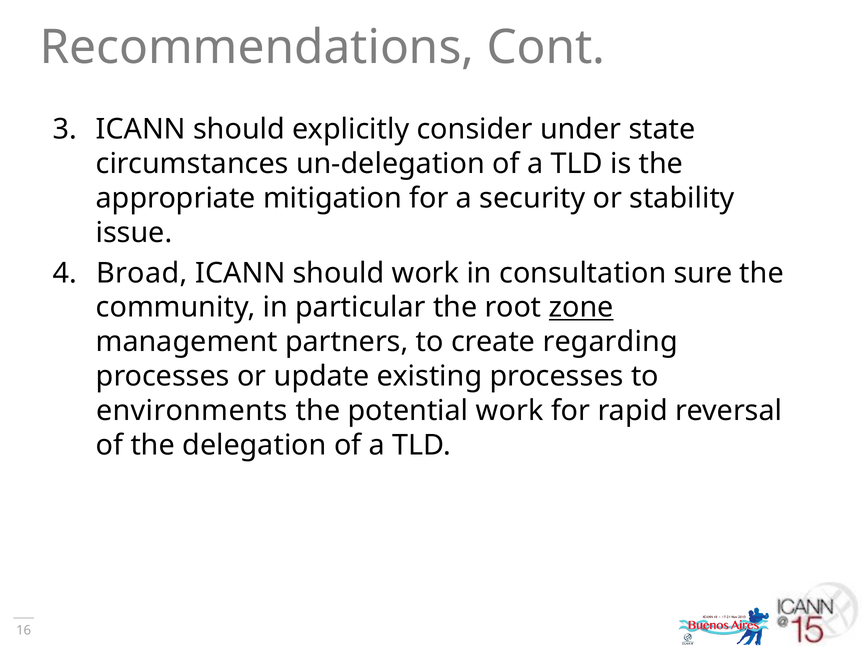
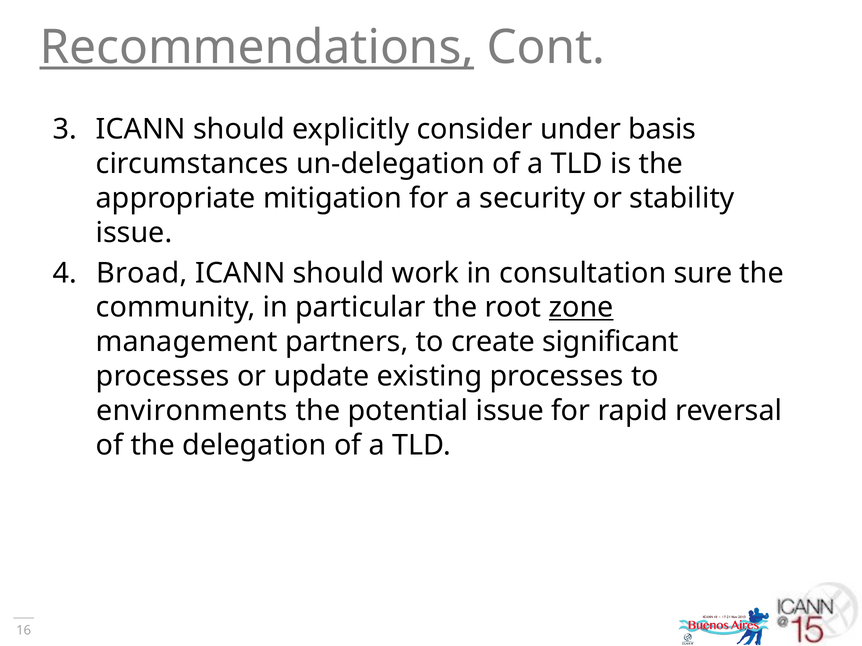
Recommendations underline: none -> present (257, 47)
state: state -> basis (662, 130)
regarding: regarding -> significant (610, 342)
potential work: work -> issue (510, 411)
